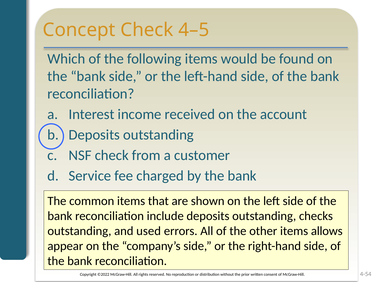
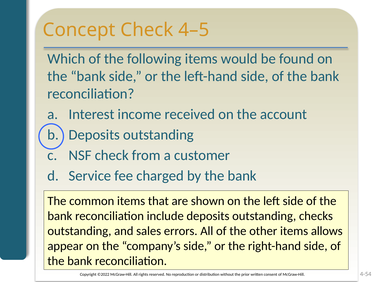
used: used -> sales (149, 231)
